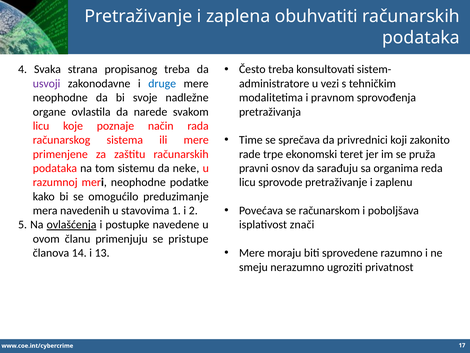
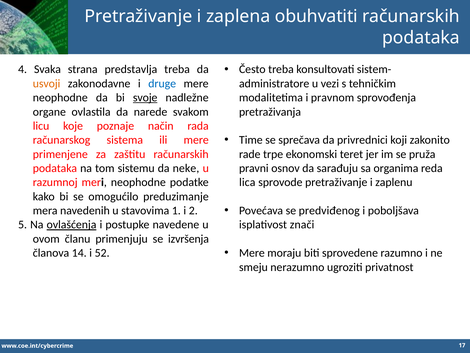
propisanog: propisanog -> predstavlja (131, 69)
usvoji colour: purple -> orange (47, 83)
svoje underline: none -> present (145, 98)
licu: licu -> lica (247, 182)
računarskom: računarskom -> predviđenog (329, 210)
pristupe: pristupe -> izvršenja (188, 239)
13: 13 -> 52 (102, 253)
